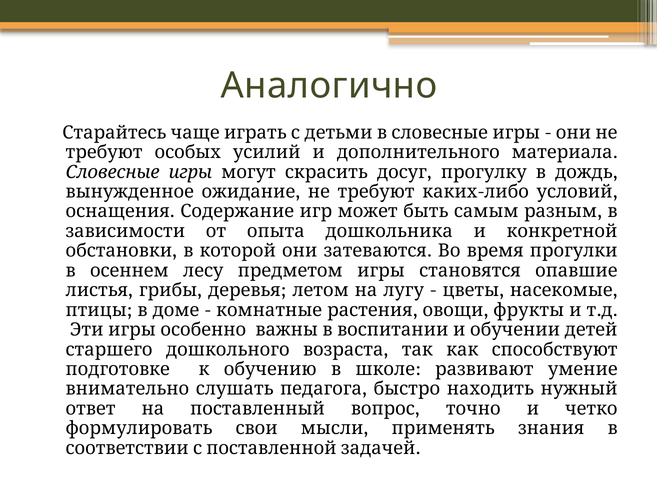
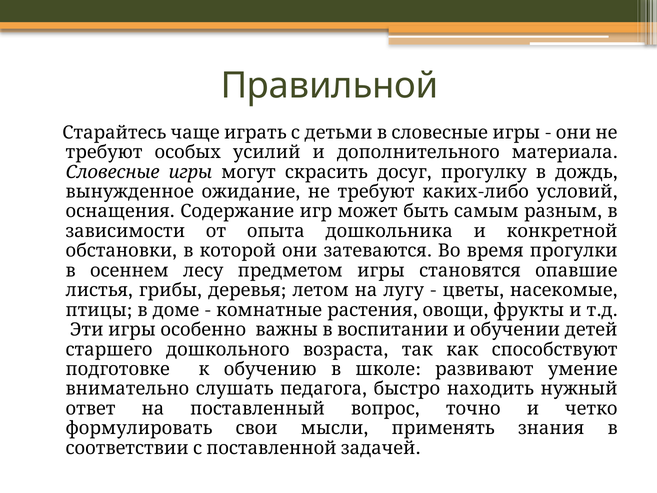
Аналогично: Аналогично -> Правильной (329, 85)
